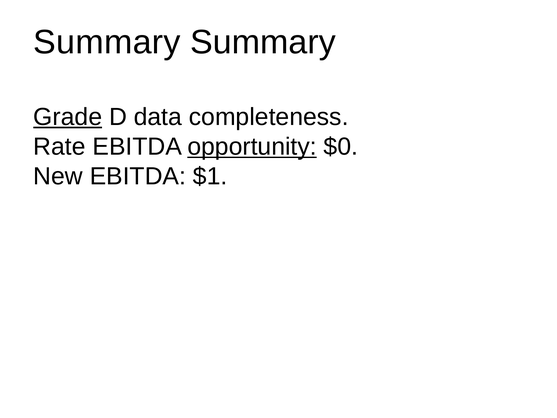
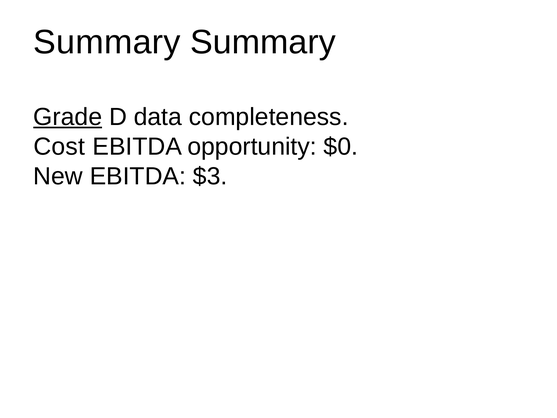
Rate: Rate -> Cost (59, 147)
opportunity underline: present -> none (252, 147)
$1: $1 -> $3 (210, 176)
